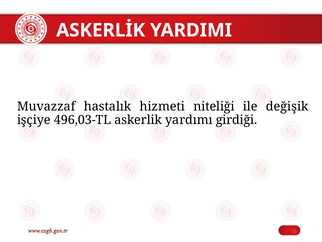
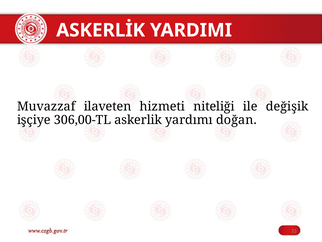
hastalık: hastalık -> ilaveten (108, 106)
496,03-TL: 496,03-TL -> 306,00-TL (82, 120)
girdiği: girdiği -> doğan (236, 120)
